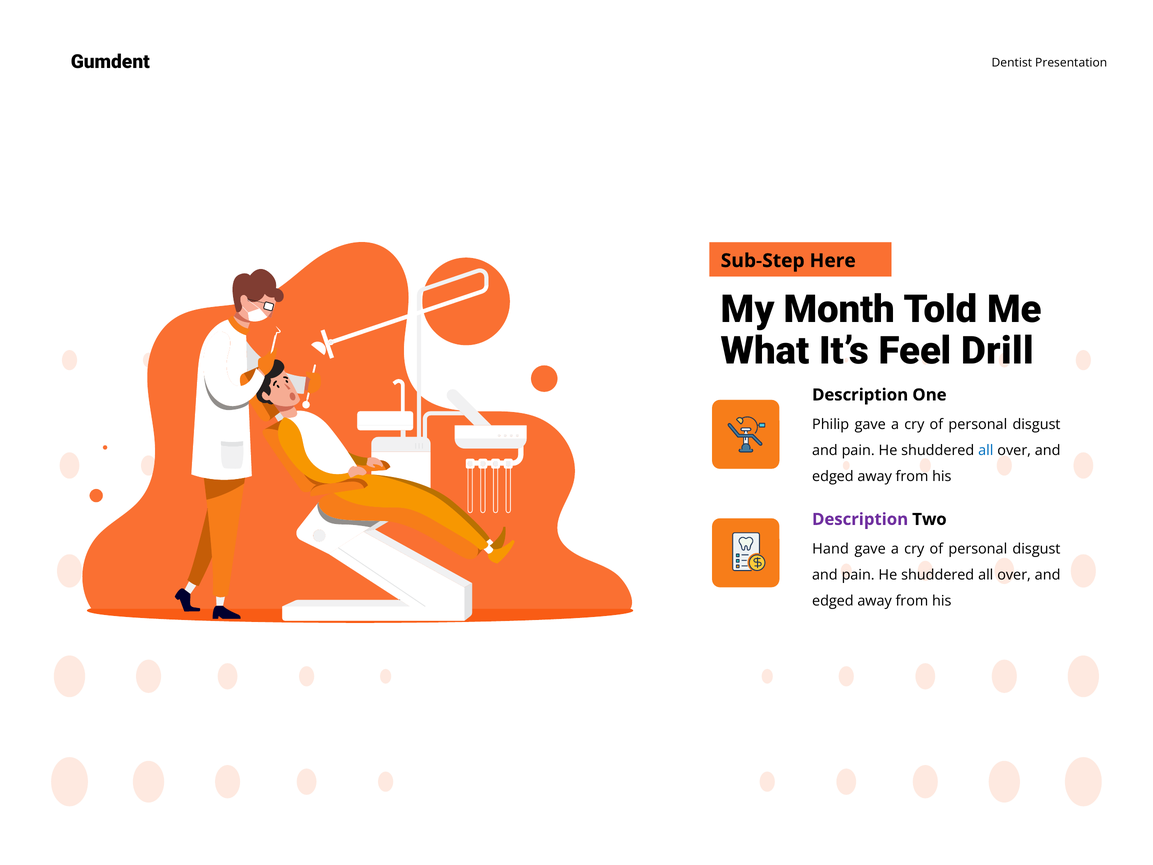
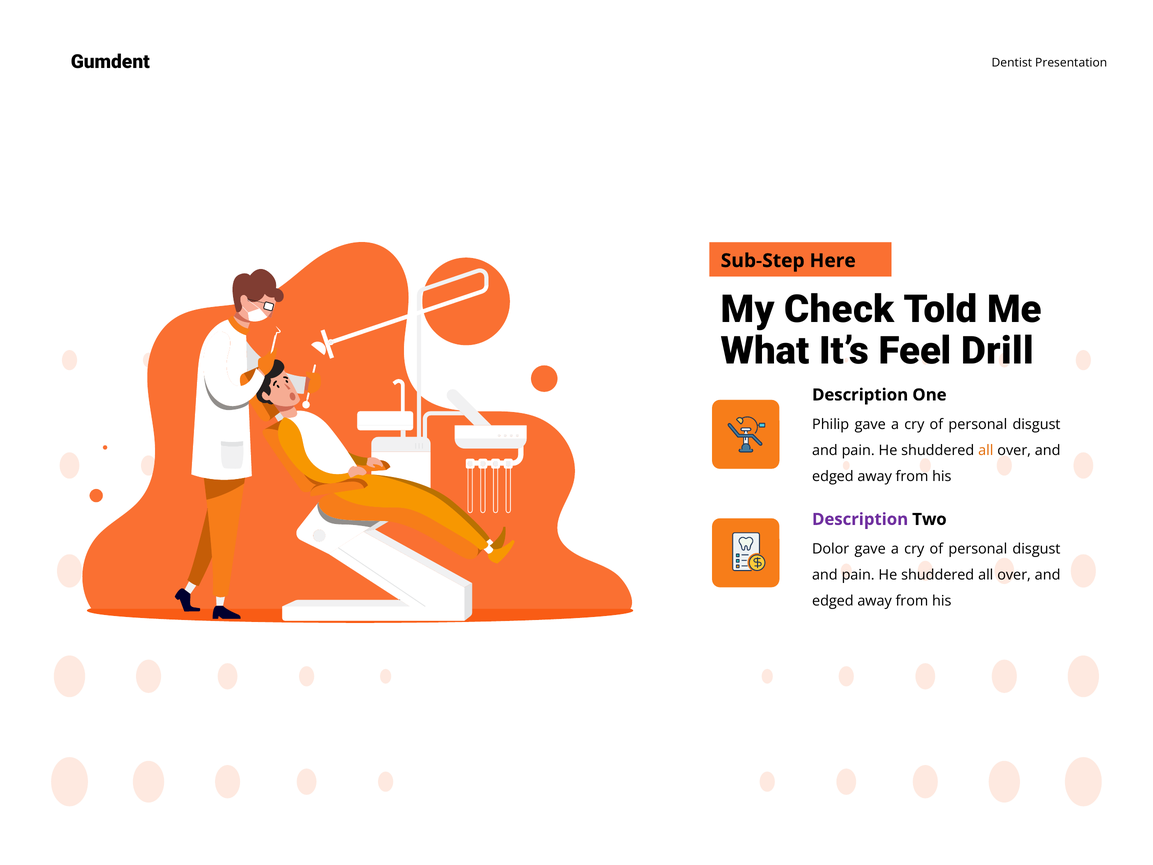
Month: Month -> Check (839, 310)
all colour: blue -> orange (986, 450)
Hand: Hand -> Dolor (831, 549)
